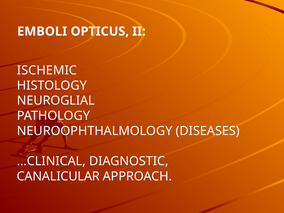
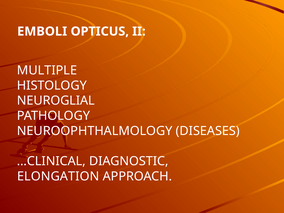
ISCHEMIC: ISCHEMIC -> MULTIPLE (47, 70)
CANALICULAR: CANALICULAR -> ELONGATION (58, 176)
